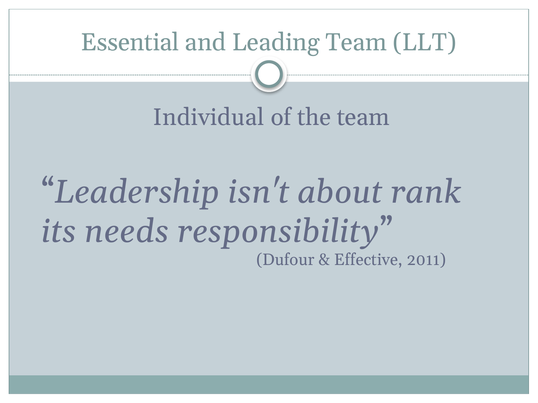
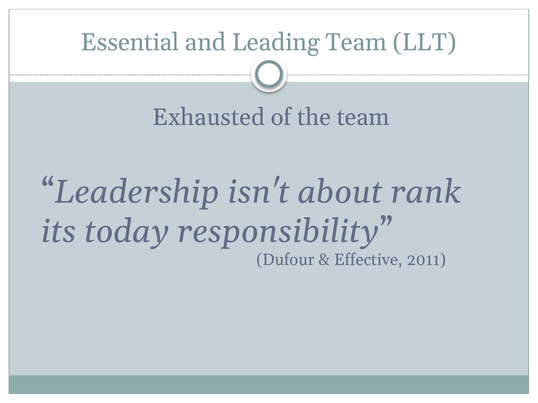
Individual: Individual -> Exhausted (209, 117)
needs: needs -> today (127, 232)
